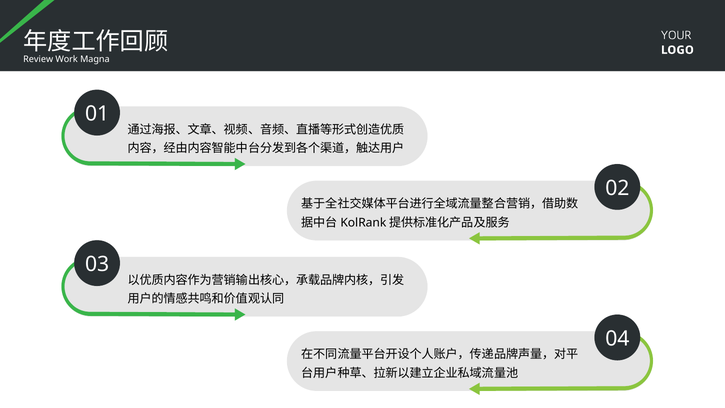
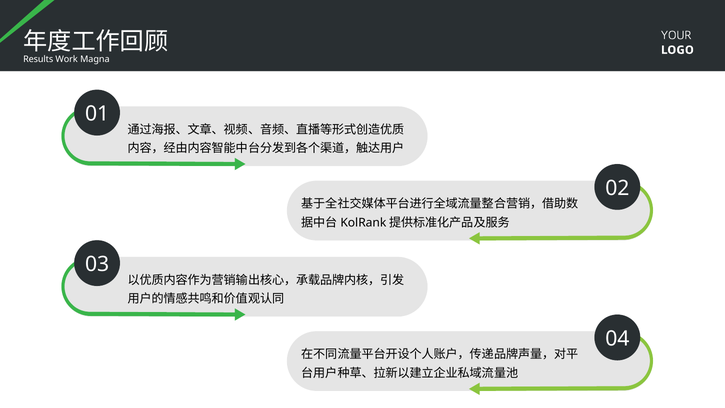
Review: Review -> Results (38, 59)
